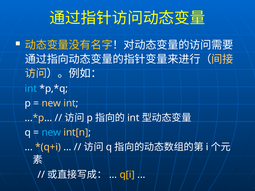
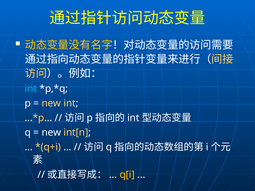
new colour: light blue -> white (51, 133)
